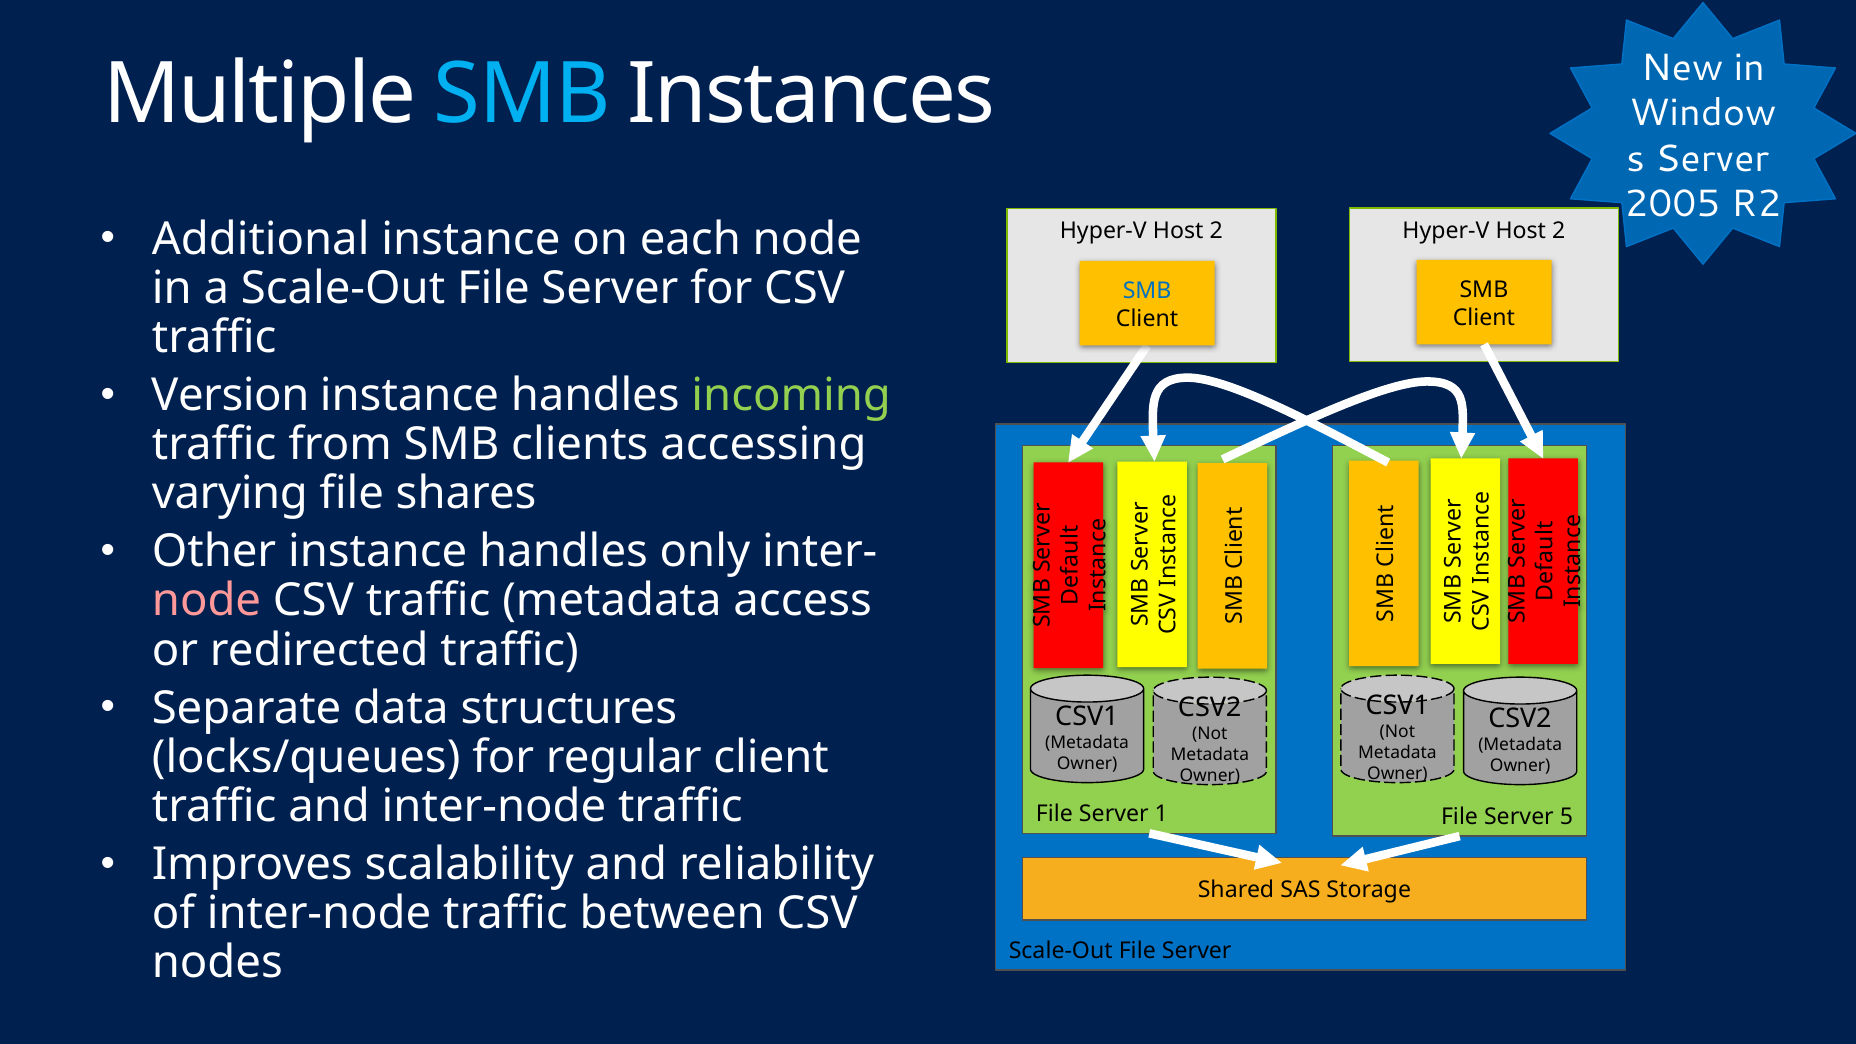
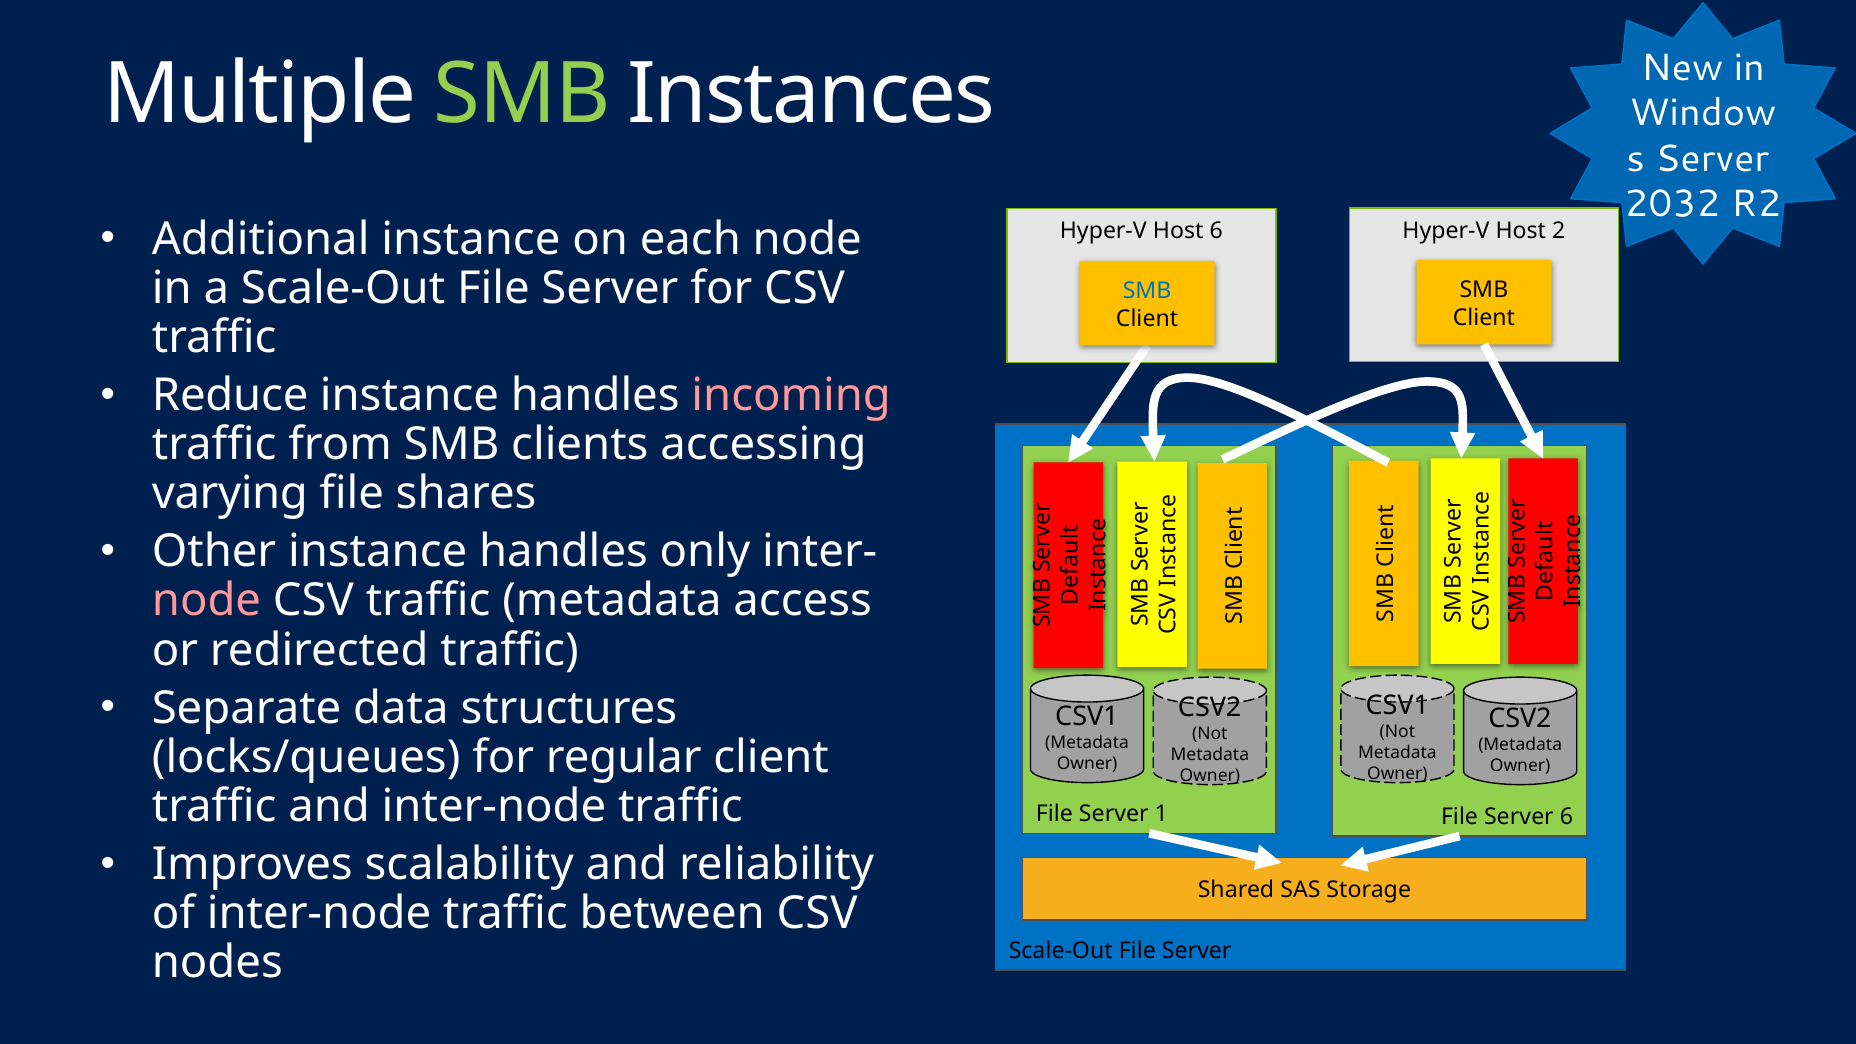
SMB colour: light blue -> light green (522, 94)
2005: 2005 -> 2032 (1672, 204)
2: 2 -> 6 (1216, 231)
Version: Version -> Reduce (230, 395)
incoming colour: light green -> pink (791, 395)
Server 5: 5 -> 6 (1566, 817)
